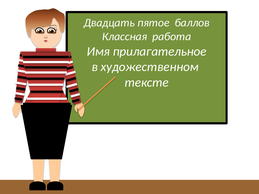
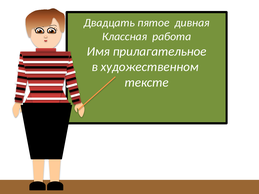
баллов: баллов -> дивная (192, 23)
